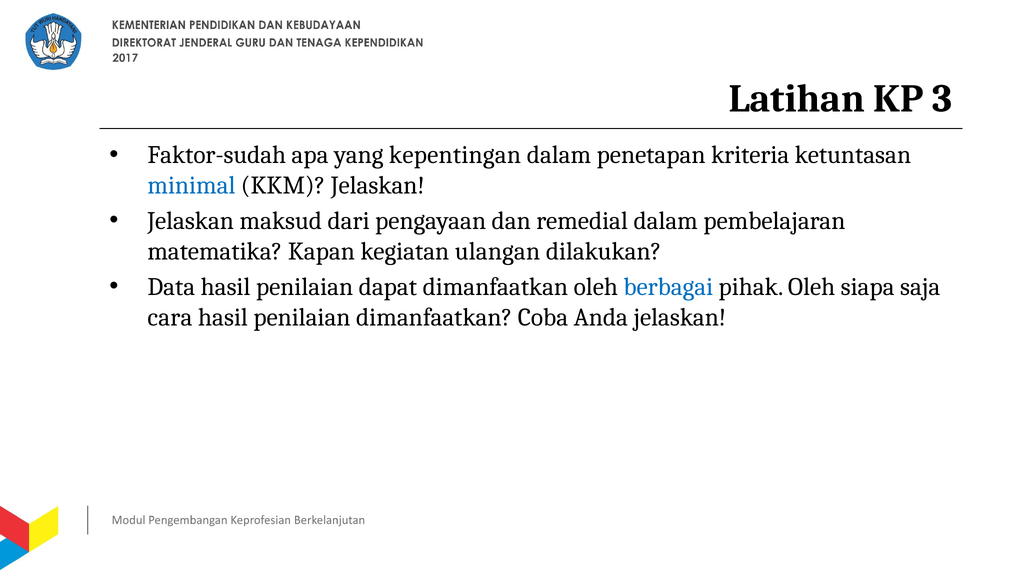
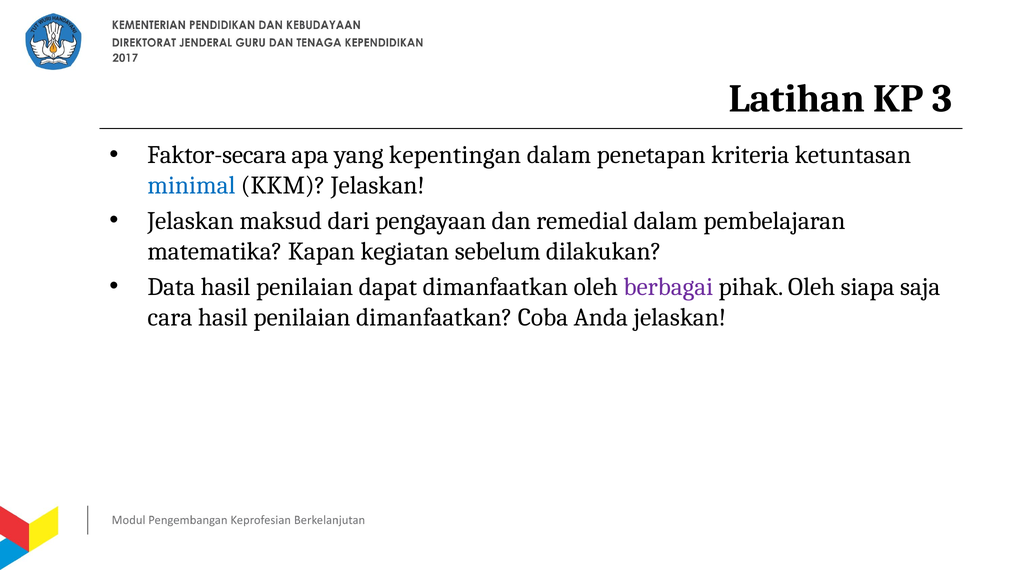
Faktor-sudah: Faktor-sudah -> Faktor-secara (217, 155)
ulangan: ulangan -> sebelum (498, 251)
berbagai colour: blue -> purple (668, 287)
